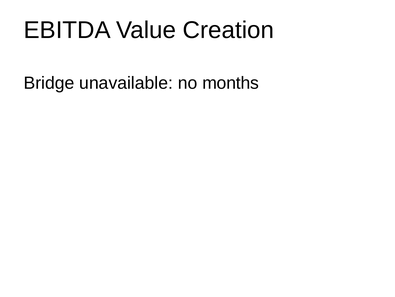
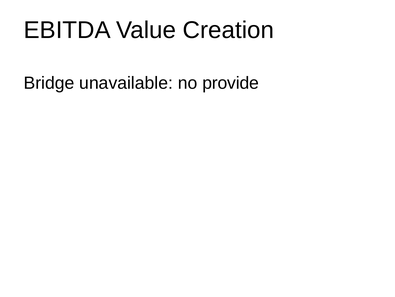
months: months -> provide (231, 83)
